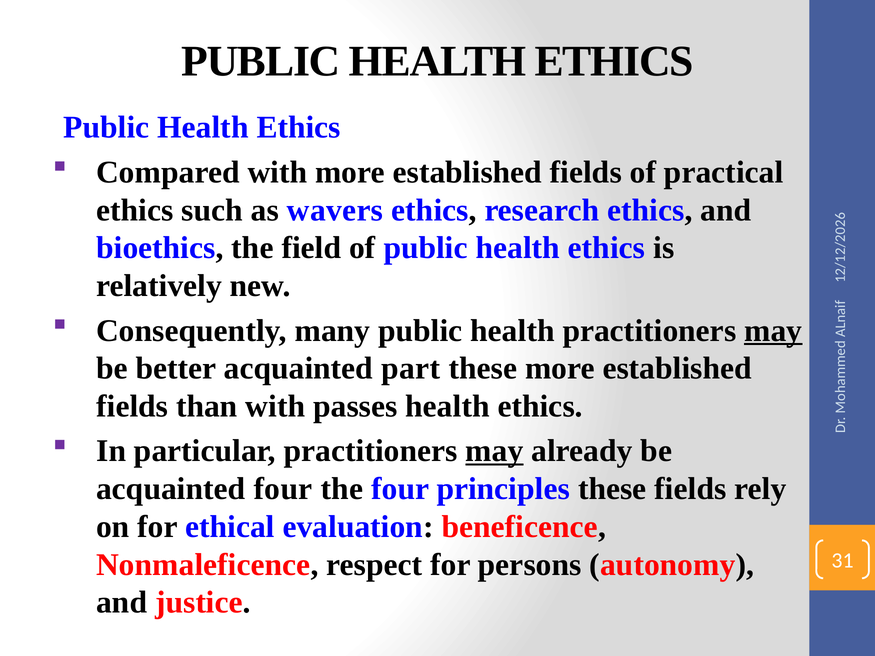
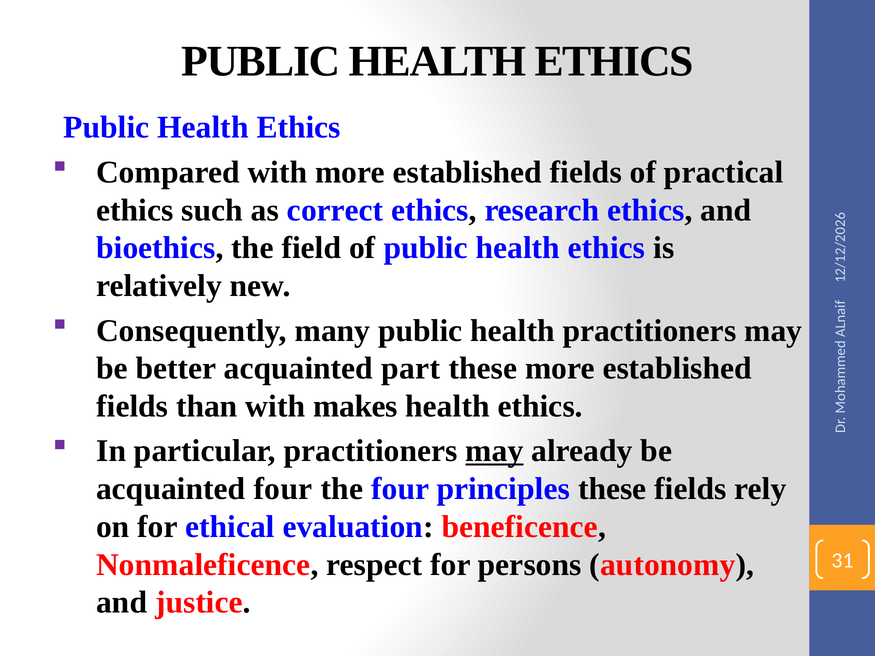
wavers: wavers -> correct (335, 210)
may underline: present -> none (773, 331)
passes: passes -> makes (355, 407)
